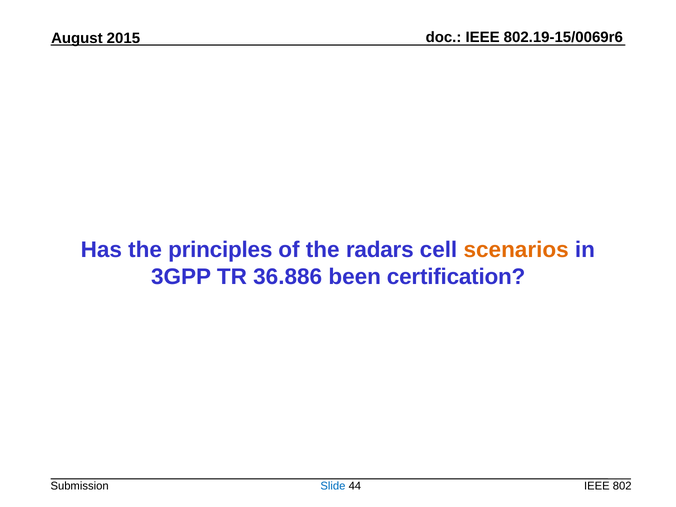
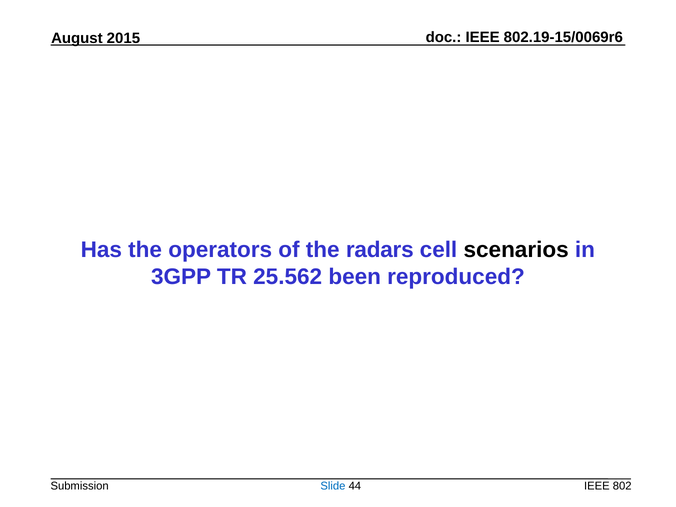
principles: principles -> operators (220, 250)
scenarios colour: orange -> black (516, 250)
36.886: 36.886 -> 25.562 (288, 277)
certification: certification -> reproduced (456, 277)
